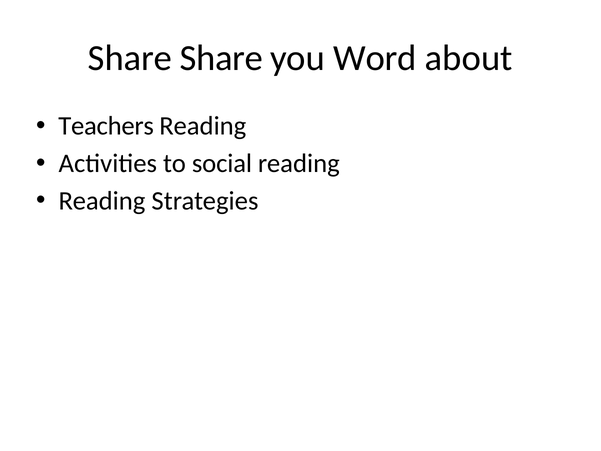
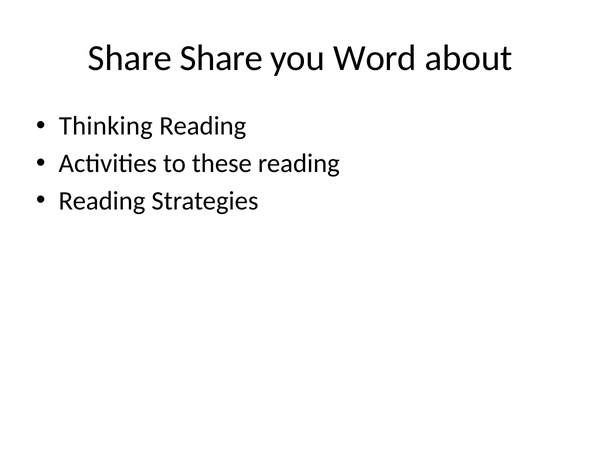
Teachers: Teachers -> Thinking (106, 126)
social: social -> these (222, 163)
